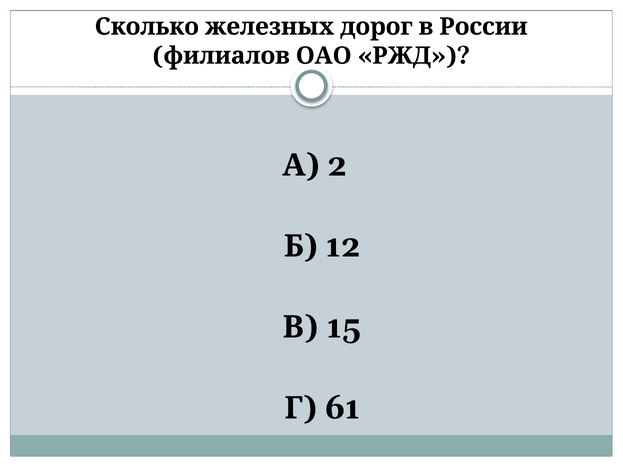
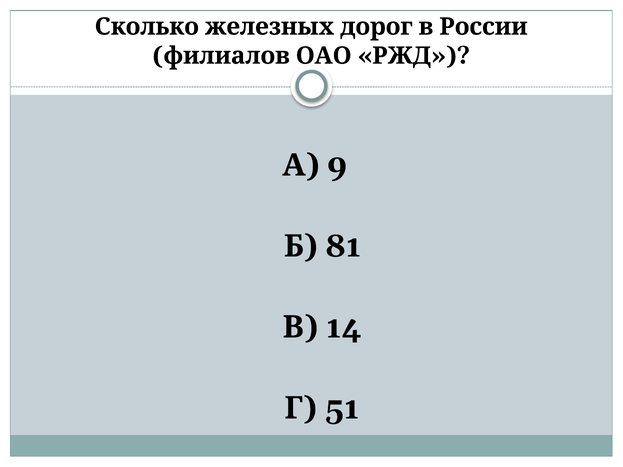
2: 2 -> 9 (337, 165)
12: 12 -> 81 (343, 246)
15: 15 -> 14 (344, 327)
61: 61 -> 51 (342, 408)
